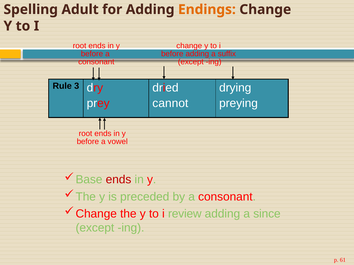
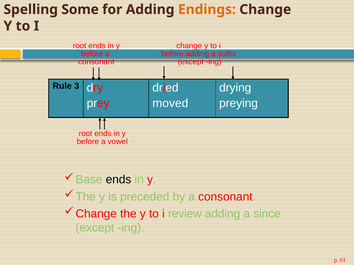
Adult: Adult -> Some (80, 10)
cannot: cannot -> moved (170, 103)
ends colour: red -> black (119, 180)
